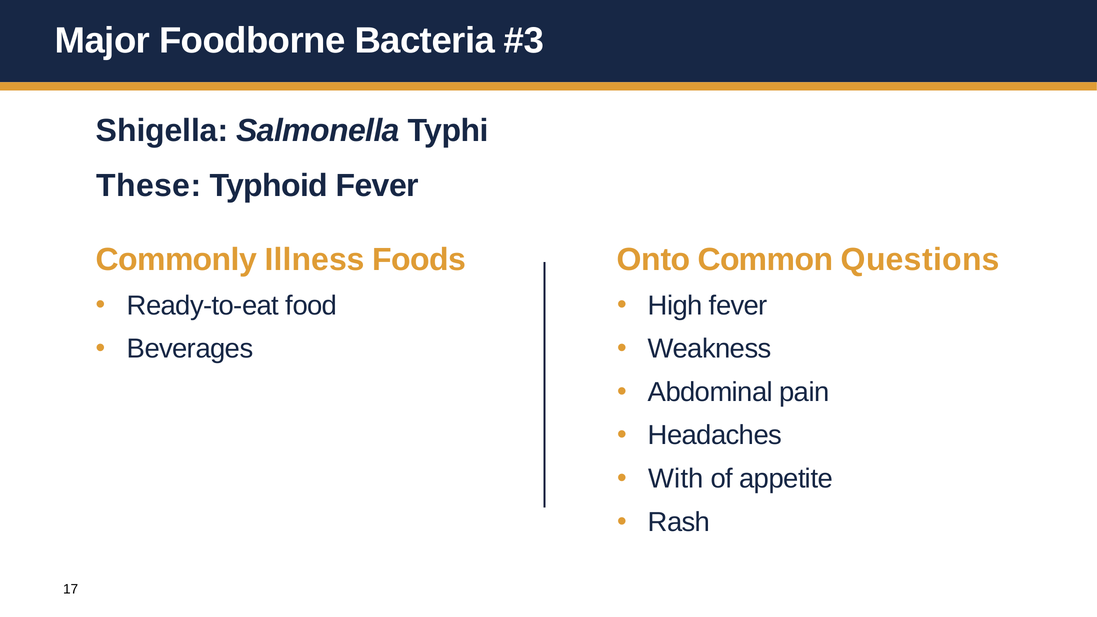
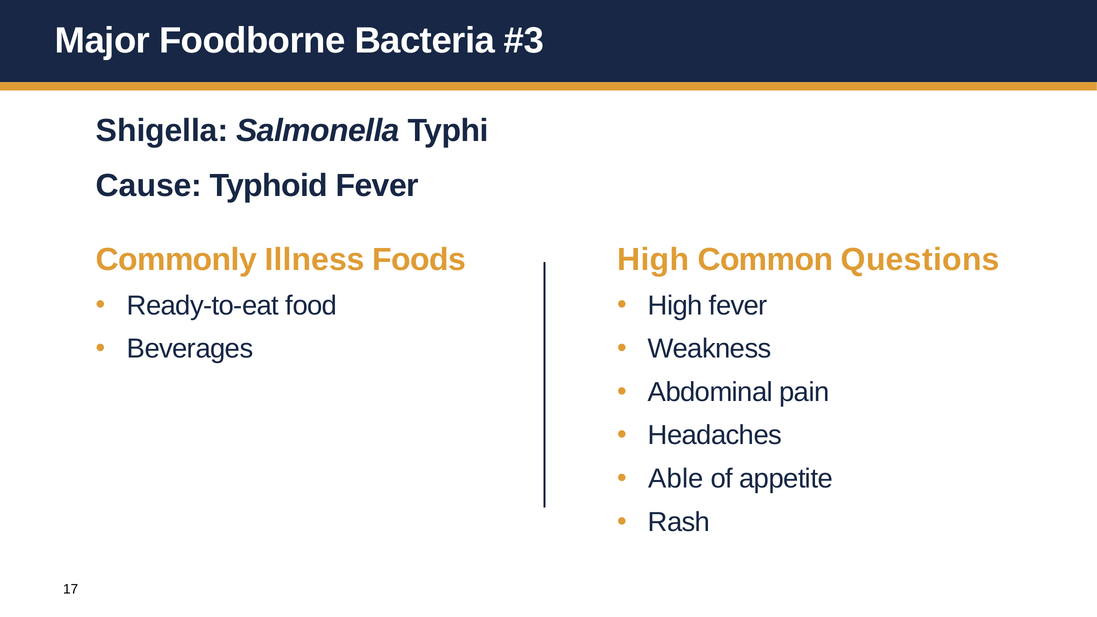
These: These -> Cause (149, 186)
Onto: Onto -> High (653, 260)
With: With -> Able (676, 479)
